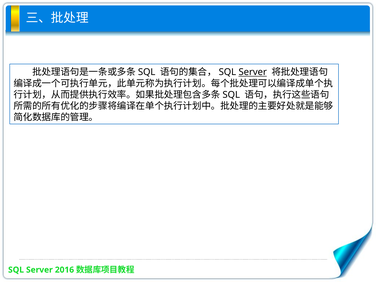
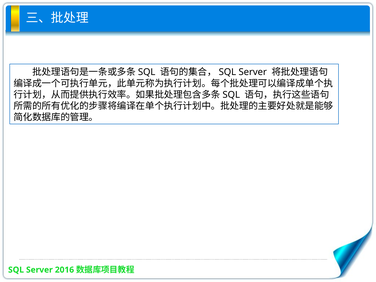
Server underline: present -> none (253, 72)
